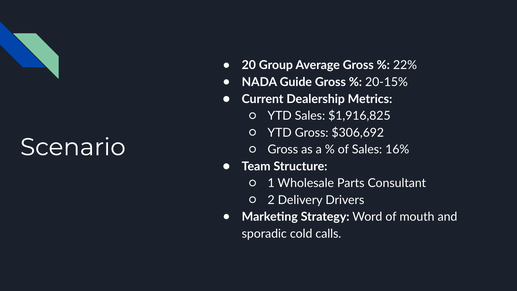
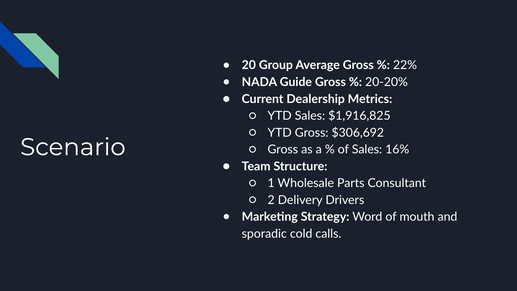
20-15%: 20-15% -> 20-20% (386, 82)
